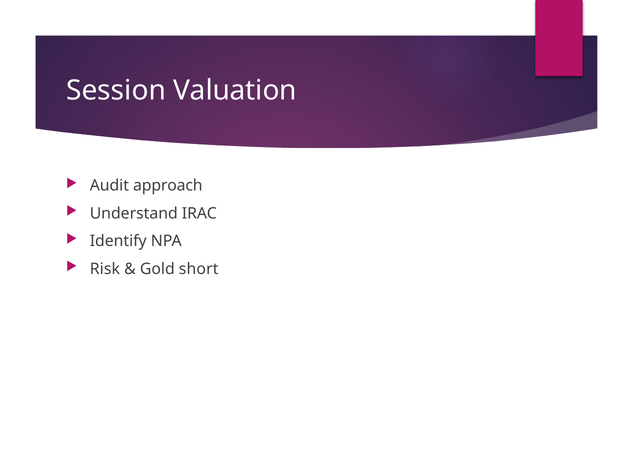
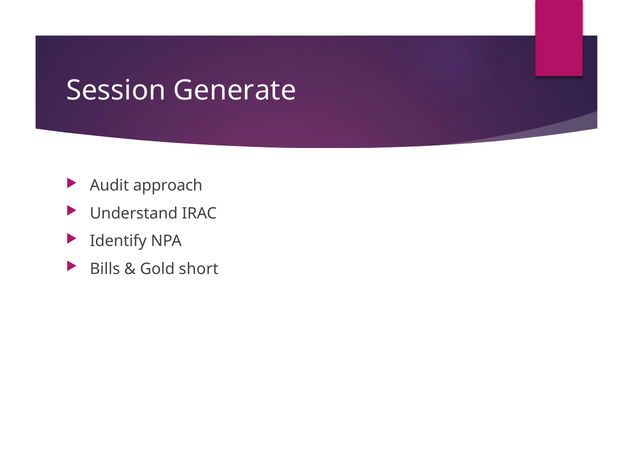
Valuation: Valuation -> Generate (235, 91)
Risk: Risk -> Bills (105, 269)
